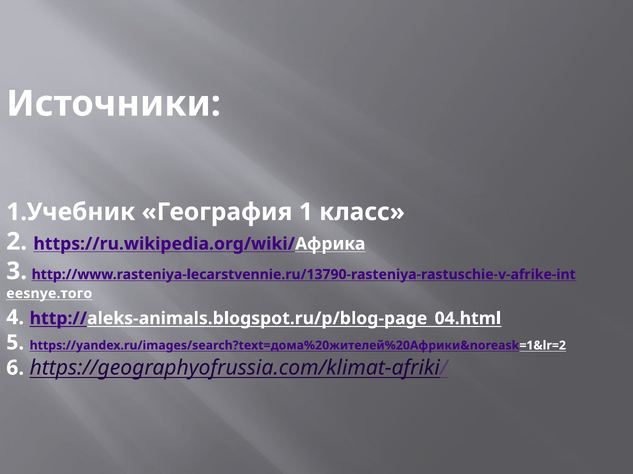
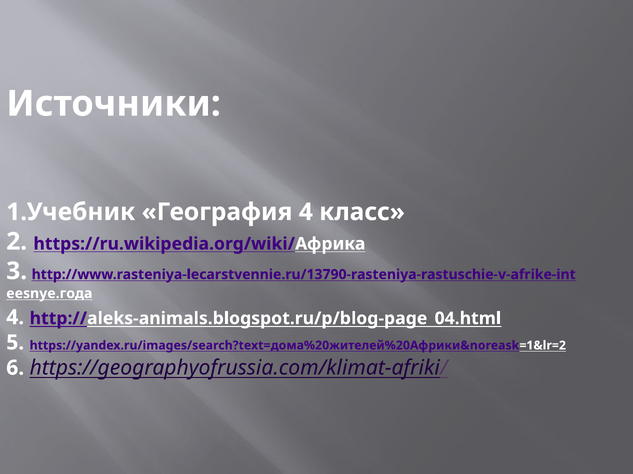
География 1: 1 -> 4 (306, 212)
eesnye.того: eesnye.того -> eesnye.года (49, 294)
